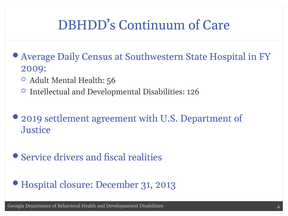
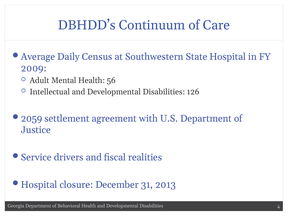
2019: 2019 -> 2059 (32, 118)
